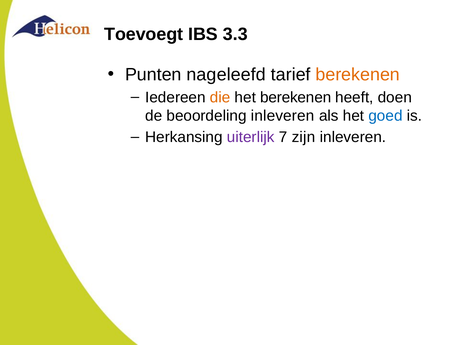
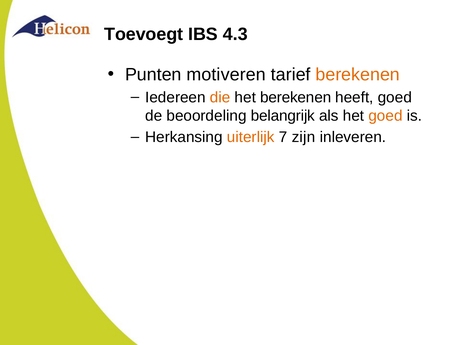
3.3: 3.3 -> 4.3 (235, 34)
nageleefd: nageleefd -> motiveren (226, 74)
heeft doen: doen -> goed (395, 97)
beoordeling inleveren: inleveren -> belangrijk (283, 116)
goed colour: blue -> orange (385, 116)
uiterlijk colour: purple -> orange (251, 137)
